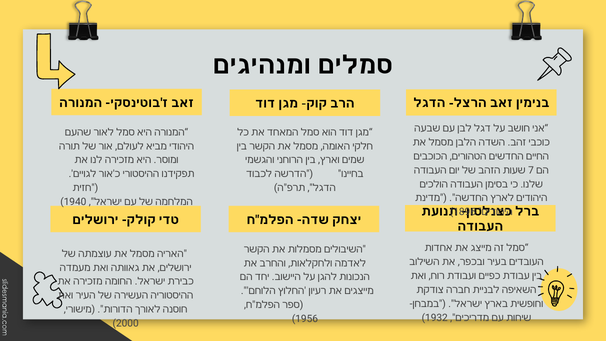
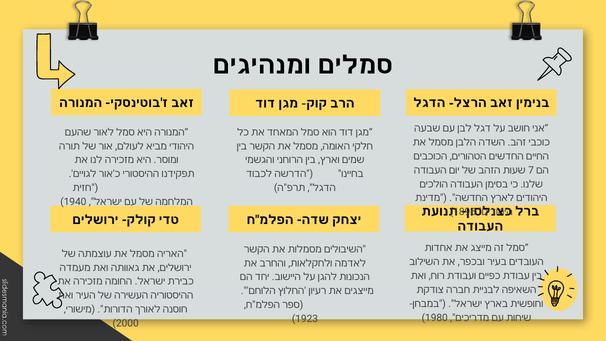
1932: 1932 -> 1980 (436, 318)
1956: 1956 -> 1923 (307, 319)
